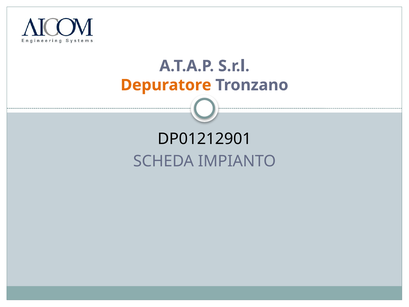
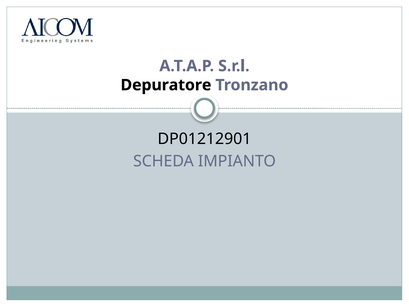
Depuratore colour: orange -> black (166, 85)
